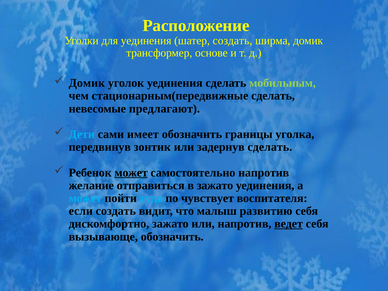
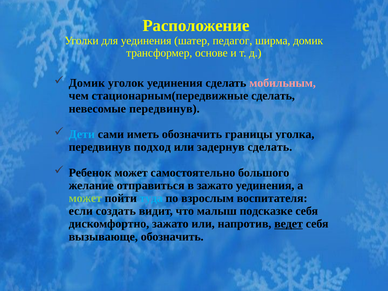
шатер создать: создать -> педагог (232, 41)
мобильным colour: light green -> pink (283, 83)
невесомые предлагают: предлагают -> передвинув (164, 109)
имеет: имеет -> иметь (143, 134)
зонтик: зонтик -> подход (152, 147)
может underline: present -> none (131, 173)
самостоятельно напротив: напротив -> большого (264, 173)
может colour: light blue -> light green (85, 198)
чувствует: чувствует -> взрослым (207, 198)
развитию: развитию -> подсказке (266, 211)
